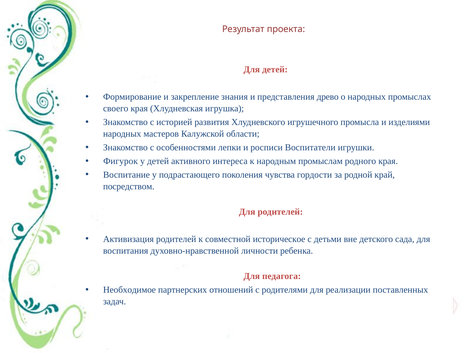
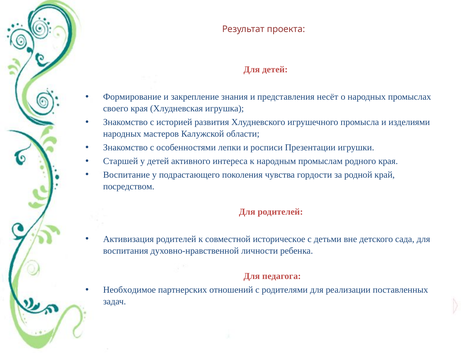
древо: древо -> несёт (328, 97)
Воспитатели: Воспитатели -> Презентации (310, 147)
Фигурок: Фигурок -> Старшей (121, 161)
